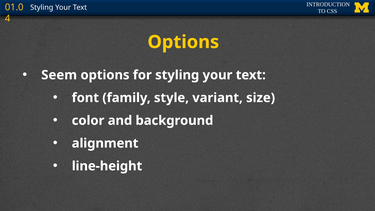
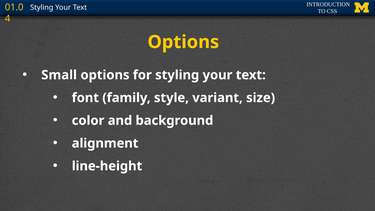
Seem: Seem -> Small (59, 75)
